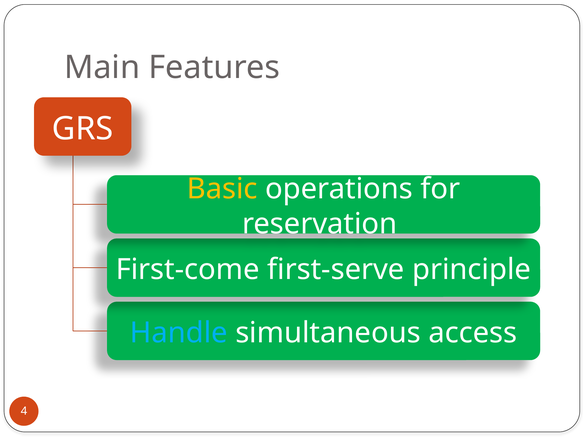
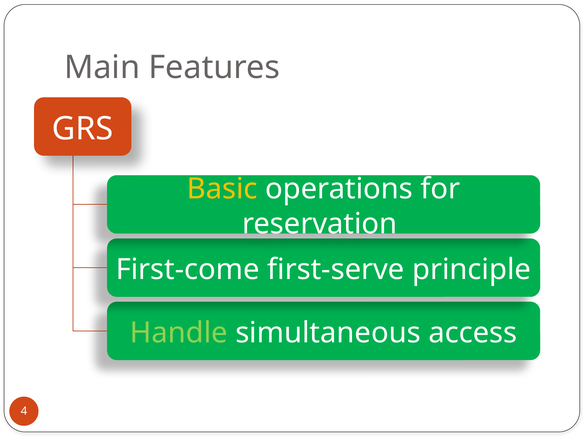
Handle colour: light blue -> light green (179, 333)
